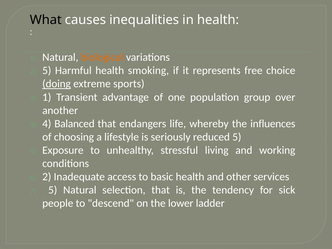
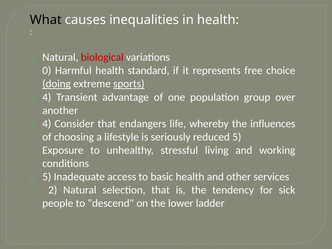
biological colour: orange -> red (102, 57)
2 5: 5 -> 0 (47, 71)
smoking: smoking -> standard (149, 71)
sports underline: none -> present (129, 84)
3 1: 1 -> 4 (47, 97)
Balanced: Balanced -> Consider (74, 124)
6 2: 2 -> 5 (47, 177)
7 5: 5 -> 2 (53, 190)
